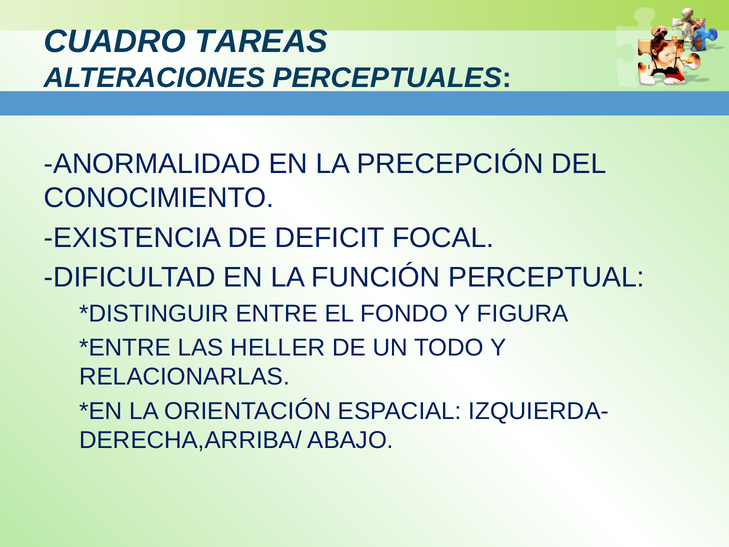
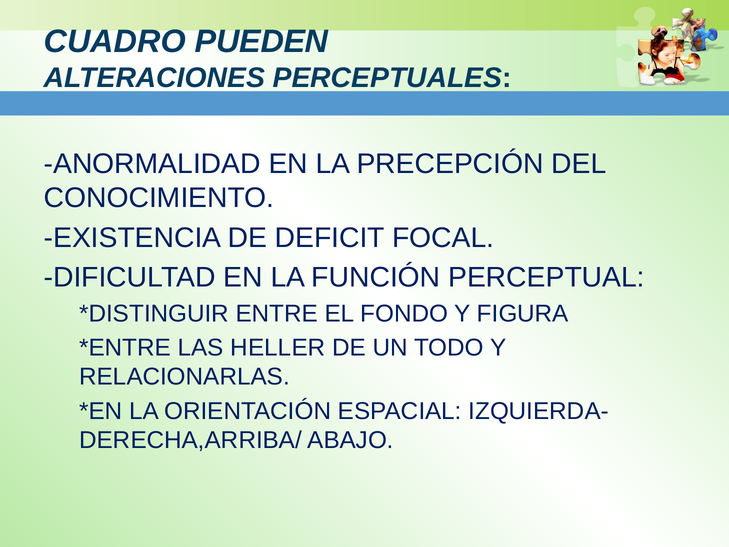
TAREAS: TAREAS -> PUEDEN (262, 41)
